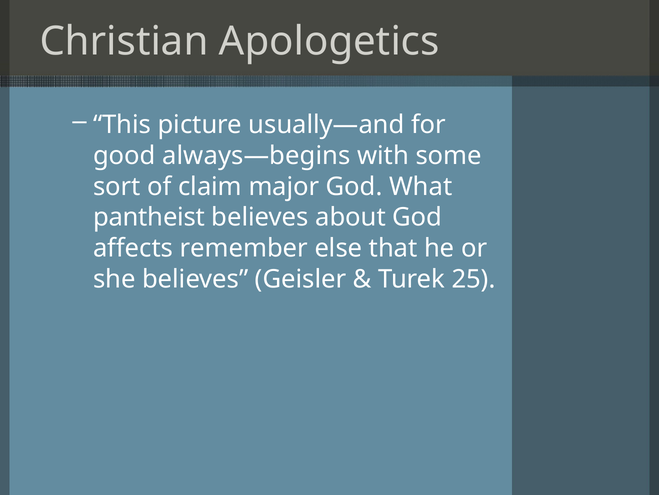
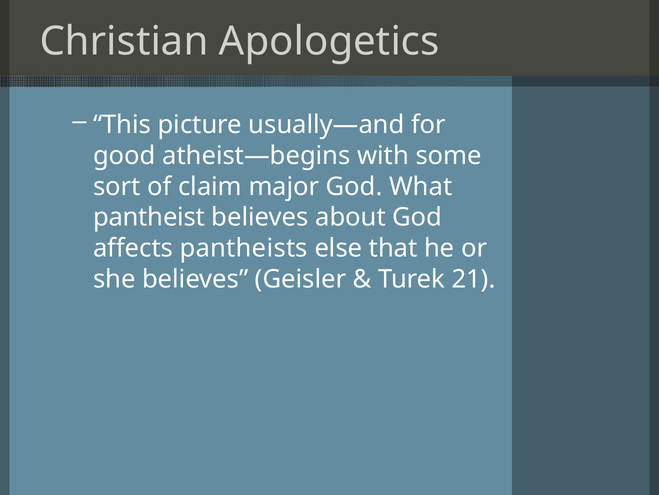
always—begins: always—begins -> atheist—begins (256, 156)
remember: remember -> pantheists (244, 248)
25: 25 -> 21 (474, 279)
